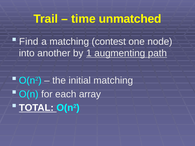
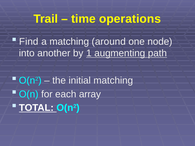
unmatched: unmatched -> operations (130, 19)
contest: contest -> around (109, 42)
